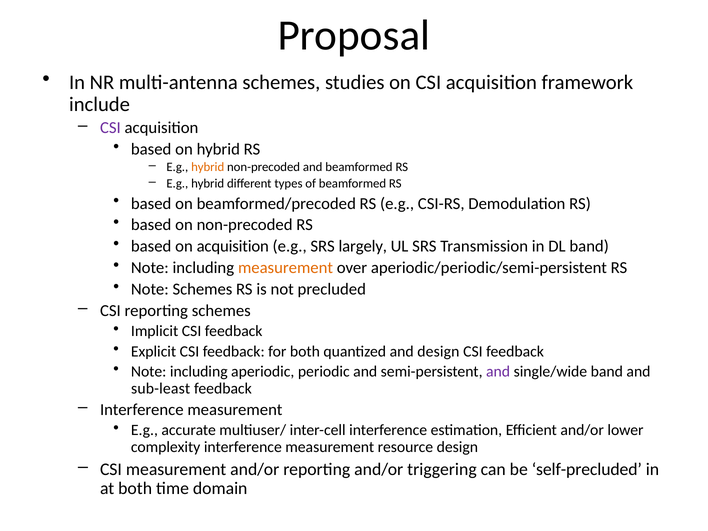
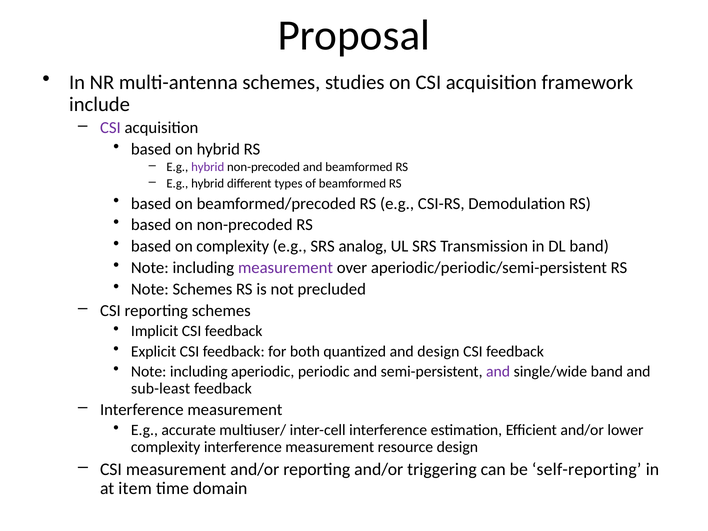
hybrid colour: orange -> purple (208, 167)
on acquisition: acquisition -> complexity (233, 246)
largely: largely -> analog (363, 246)
measurement colour: orange -> purple (285, 268)
self-precluded: self-precluded -> self-reporting (587, 469)
at both: both -> item (135, 488)
